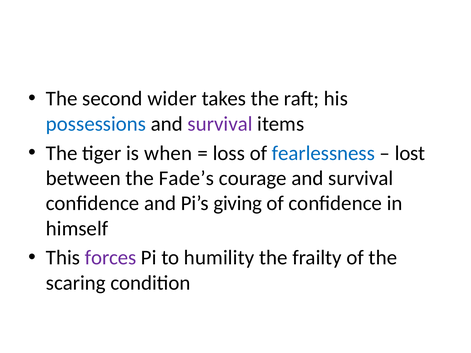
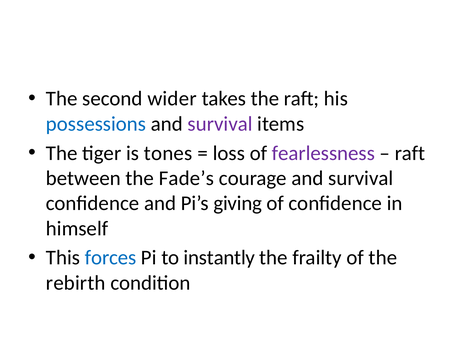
when: when -> tones (168, 153)
fearlessness colour: blue -> purple (323, 153)
lost: lost -> raft (410, 153)
forces colour: purple -> blue (111, 258)
humility: humility -> instantly (219, 258)
scaring: scaring -> rebirth (76, 283)
